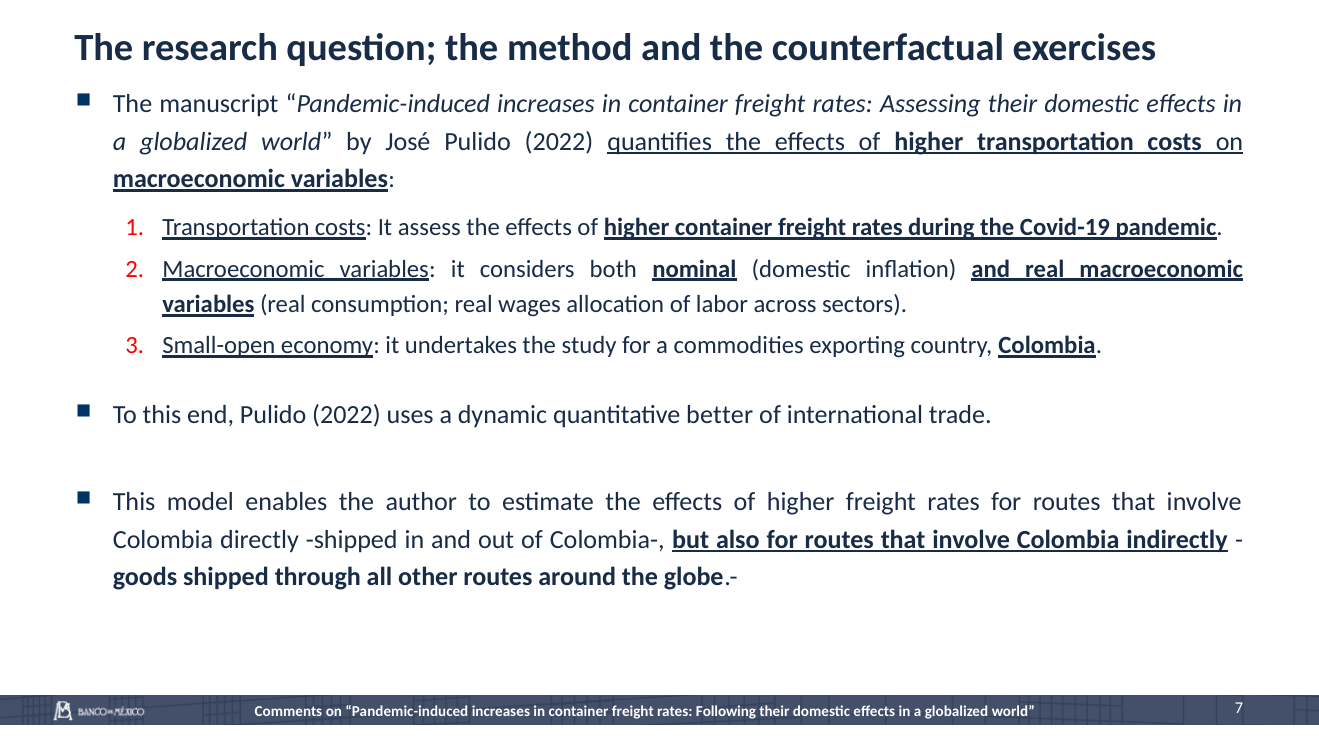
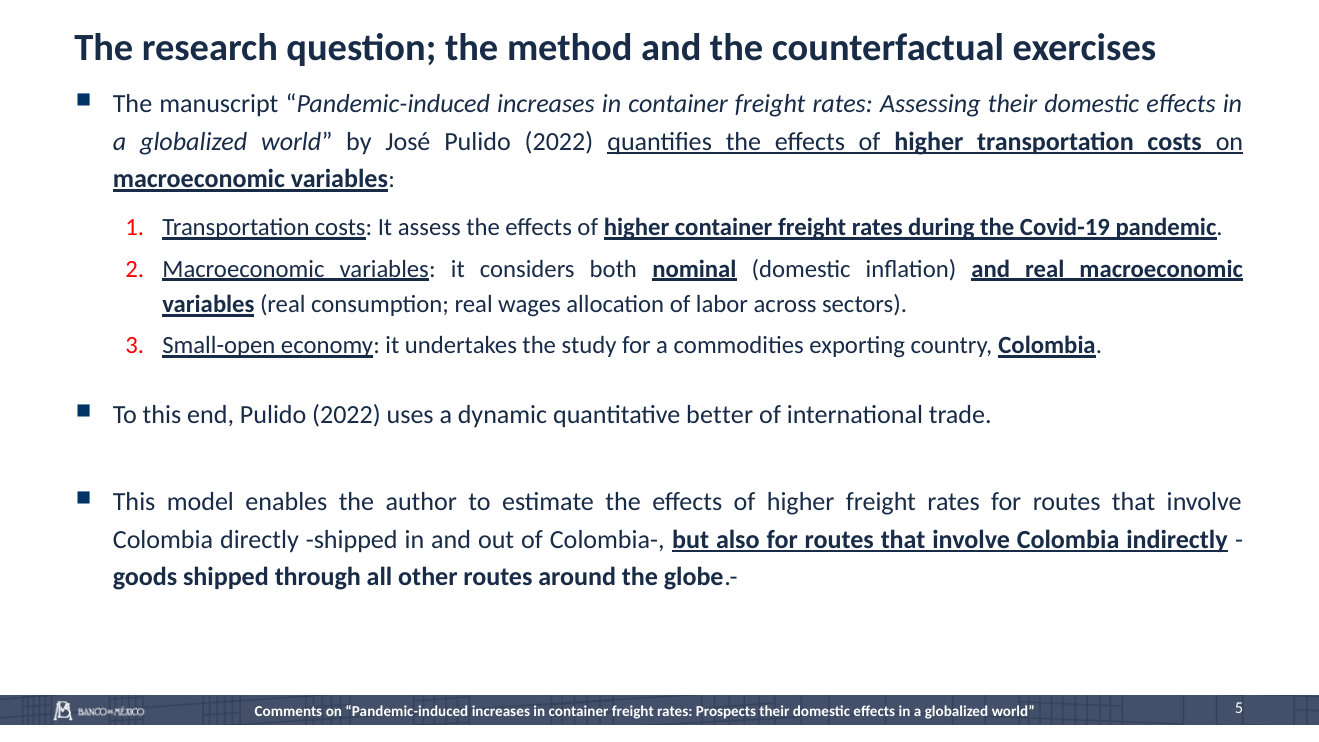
Following: Following -> Prospects (726, 711)
7: 7 -> 5 (1239, 708)
